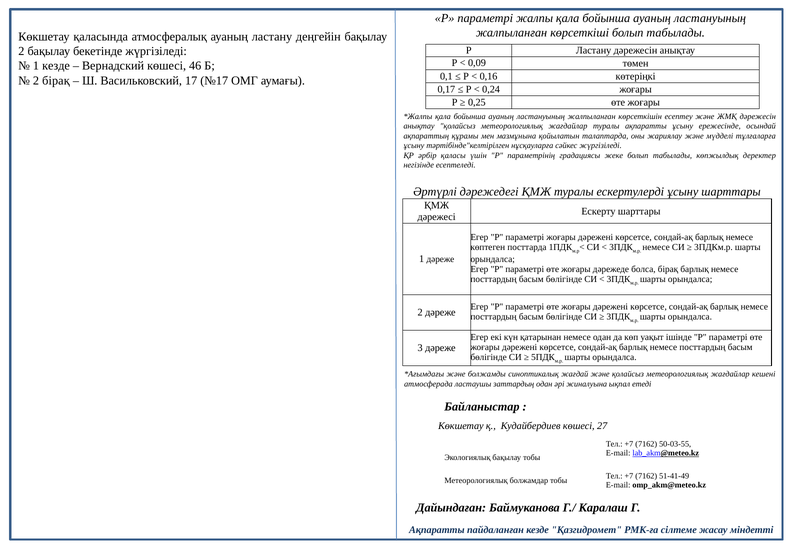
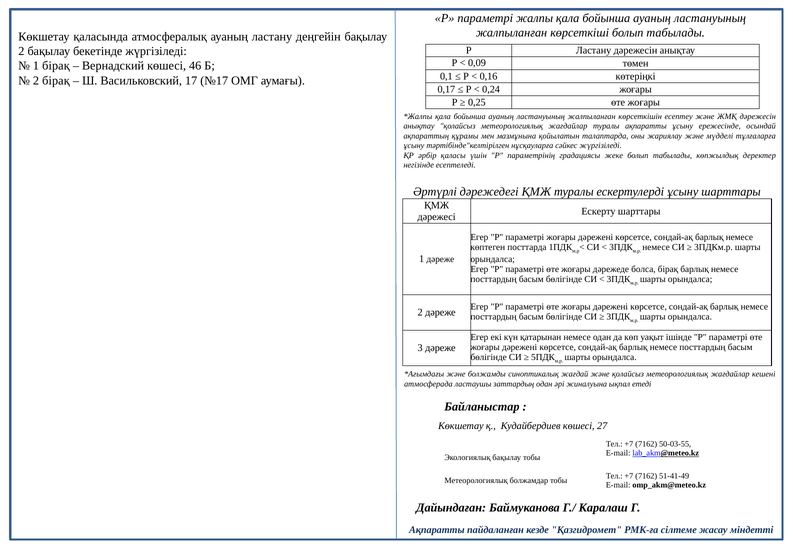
1 кезде: кезде -> бірақ (56, 66)
